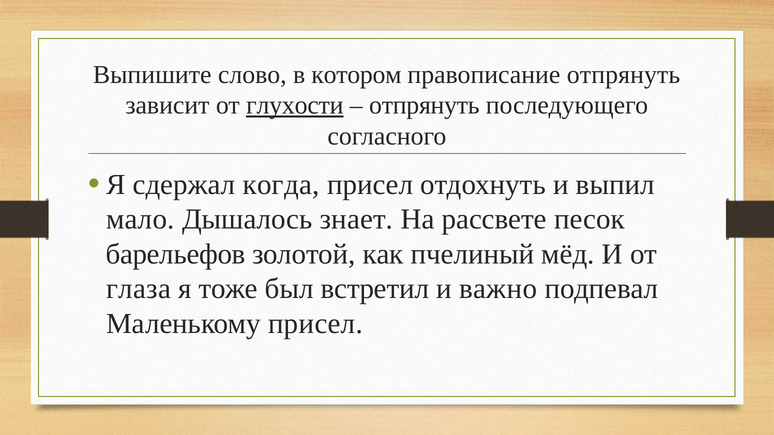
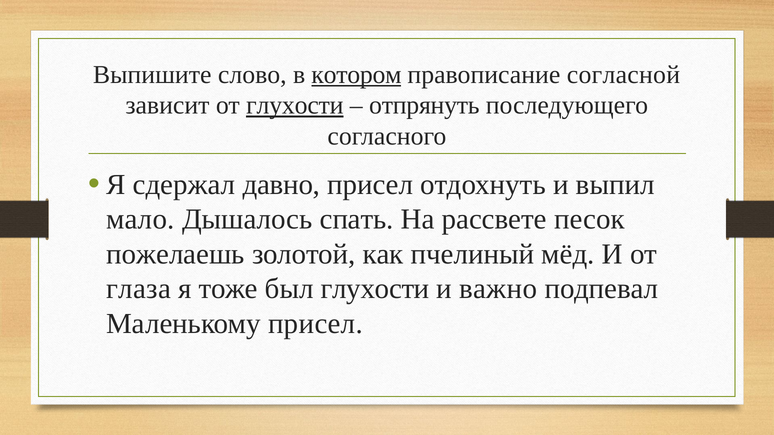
котором underline: none -> present (356, 75)
правописание отпрянуть: отпрянуть -> согласной (623, 75)
когда: когда -> давно (281, 185)
знает: знает -> спать (357, 220)
барельефов: барельефов -> пожелаешь (175, 254)
был встретил: встретил -> глухости (375, 289)
